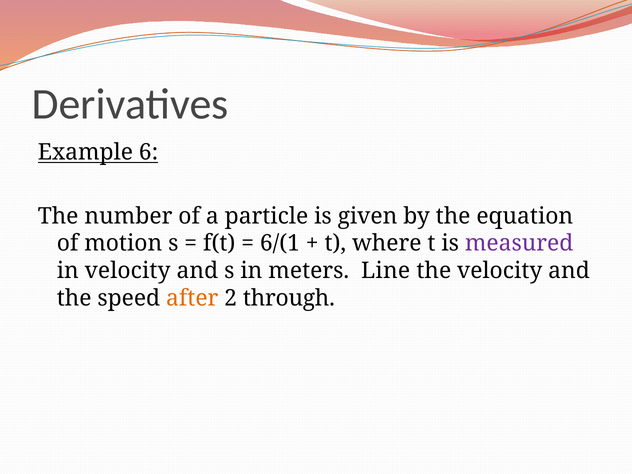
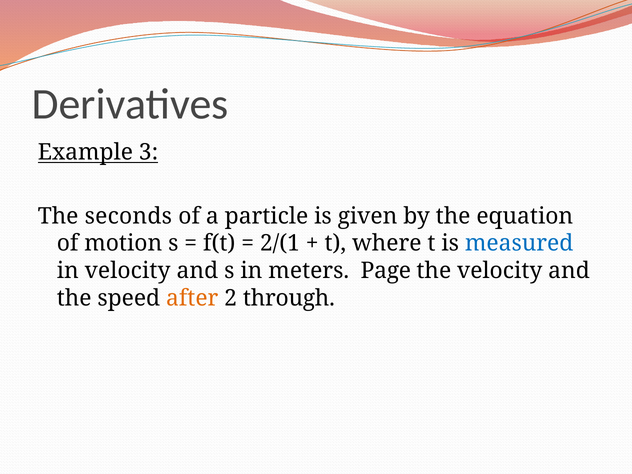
6: 6 -> 3 (149, 152)
number: number -> seconds (128, 216)
6/(1: 6/(1 -> 2/(1 (280, 243)
measured colour: purple -> blue (519, 243)
Line: Line -> Page (386, 271)
